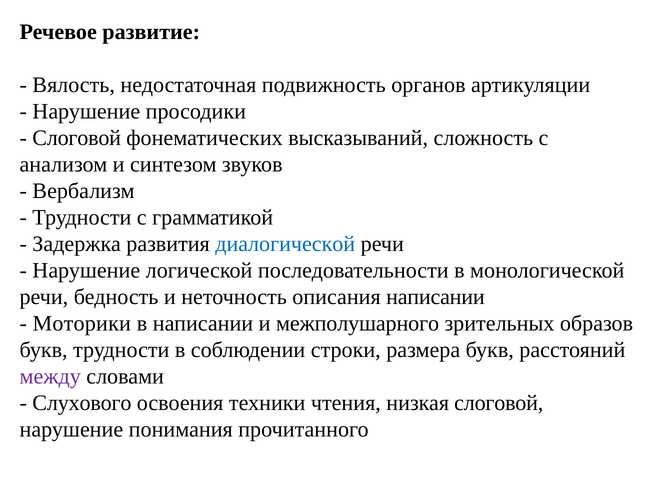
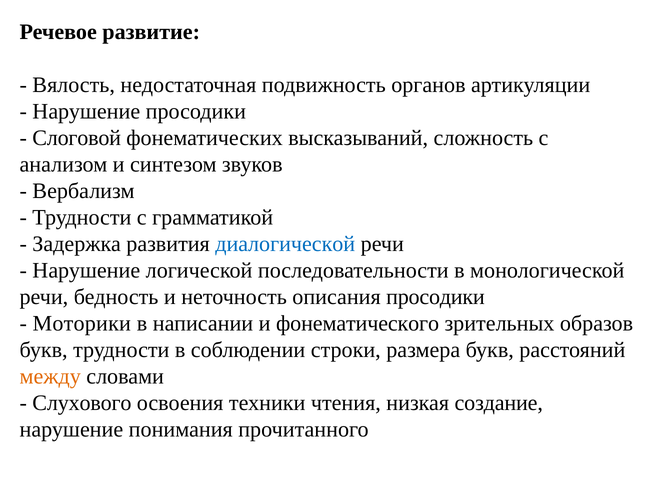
описания написании: написании -> просодики (435, 297)
межполушарного: межполушарного -> фонематического (358, 323)
между colour: purple -> orange (50, 376)
низкая слоговой: слоговой -> создание (499, 403)
